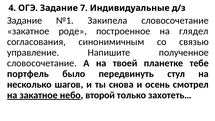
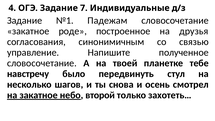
Закипела: Закипела -> Падежам (107, 21)
глядел: глядел -> друзья (194, 31)
портфель: портфель -> навстречу (28, 74)
